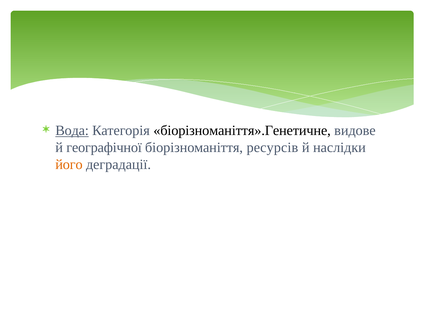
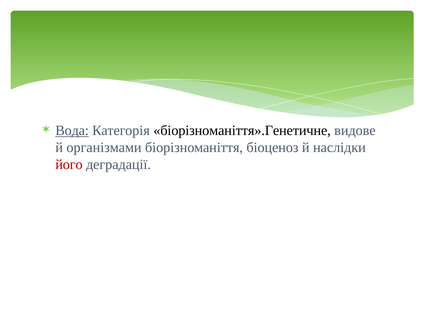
географічної: географічної -> організмами (104, 147)
ресурсів: ресурсів -> біоценоз (272, 147)
його colour: orange -> red (69, 164)
